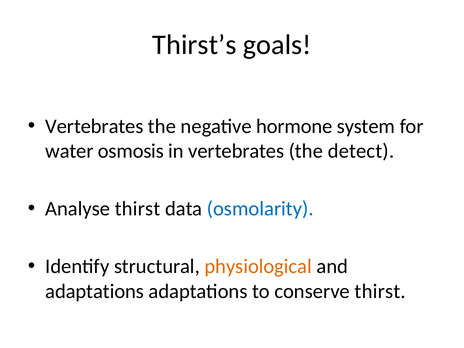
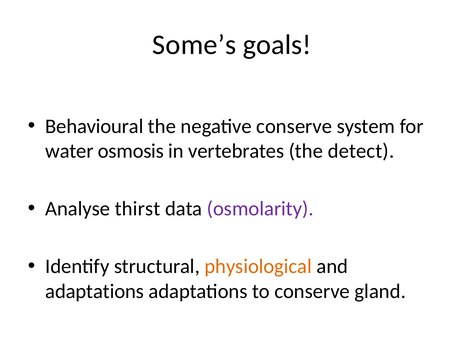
Thirst’s: Thirst’s -> Some’s (194, 45)
Vertebrates: Vertebrates -> Behavioural (94, 126)
negative hormone: hormone -> conserve (294, 126)
osmolarity colour: blue -> purple (260, 209)
conserve thirst: thirst -> gland (380, 291)
